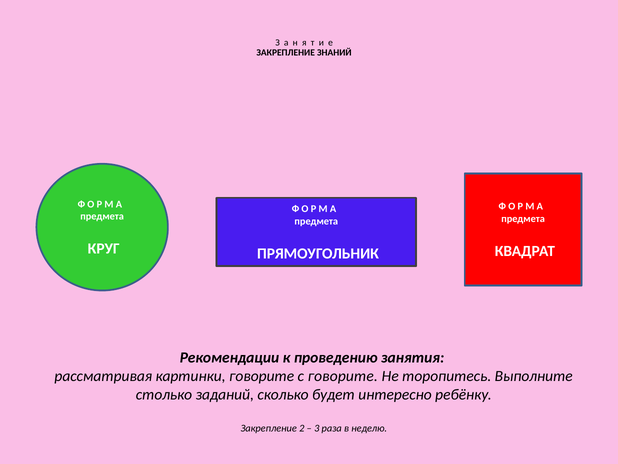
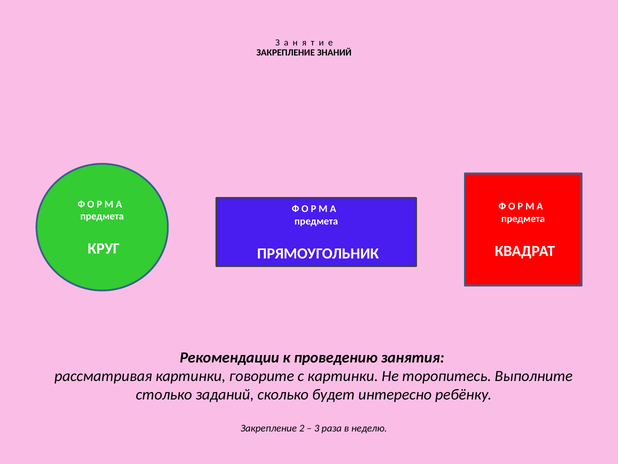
с говорите: говорите -> картинки (343, 376)
